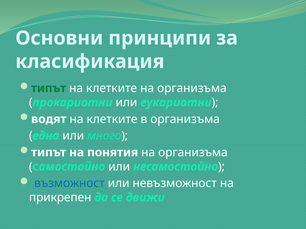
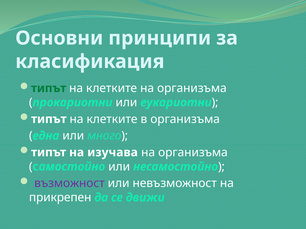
водят: водят -> типът (49, 119)
понятия: понятия -> изучава (113, 153)
възможност colour: blue -> purple (69, 184)
